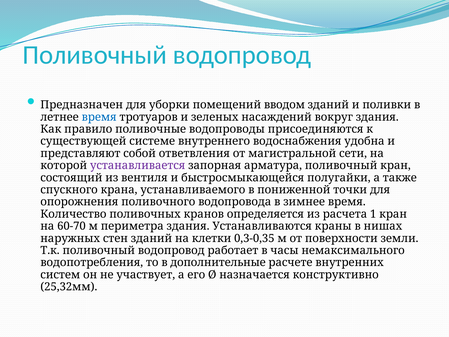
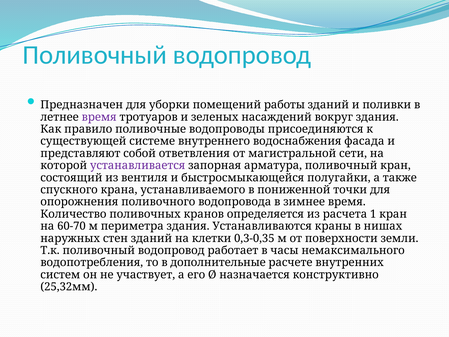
вводом: вводом -> работы (284, 105)
время colour: blue -> purple (99, 117)
удобна: удобна -> фасада (364, 141)
